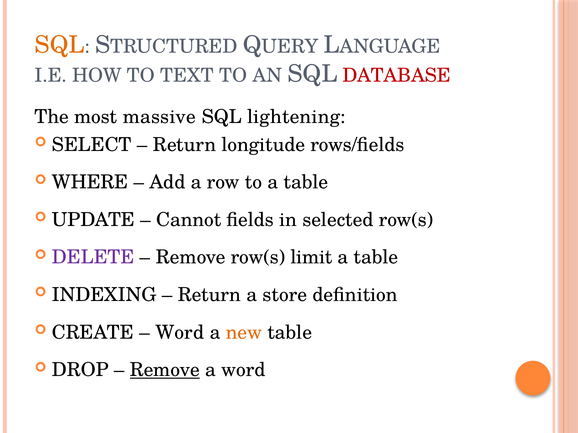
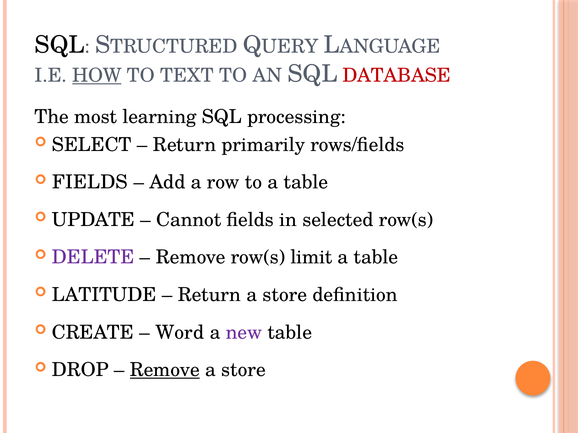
SQL colour: orange -> black (60, 45)
HOW underline: none -> present (97, 76)
massive: massive -> learning (160, 117)
lightening: lightening -> processing (296, 117)
longitude: longitude -> primarily (263, 145)
WHERE: WHERE -> FIELDS (90, 182)
INDEXING: INDEXING -> LATITUDE (104, 295)
new colour: orange -> purple (244, 333)
word: word -> store (243, 370)
